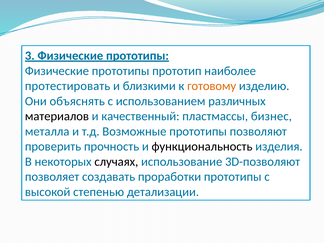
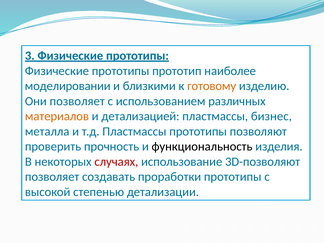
протестировать: протестировать -> моделировании (68, 86)
Они объяснять: объяснять -> позволяет (77, 101)
материалов colour: black -> orange (57, 116)
качественный: качественный -> детализацией (140, 116)
т.д Возможные: Возможные -> Пластмассы (134, 131)
случаях colour: black -> red (116, 162)
